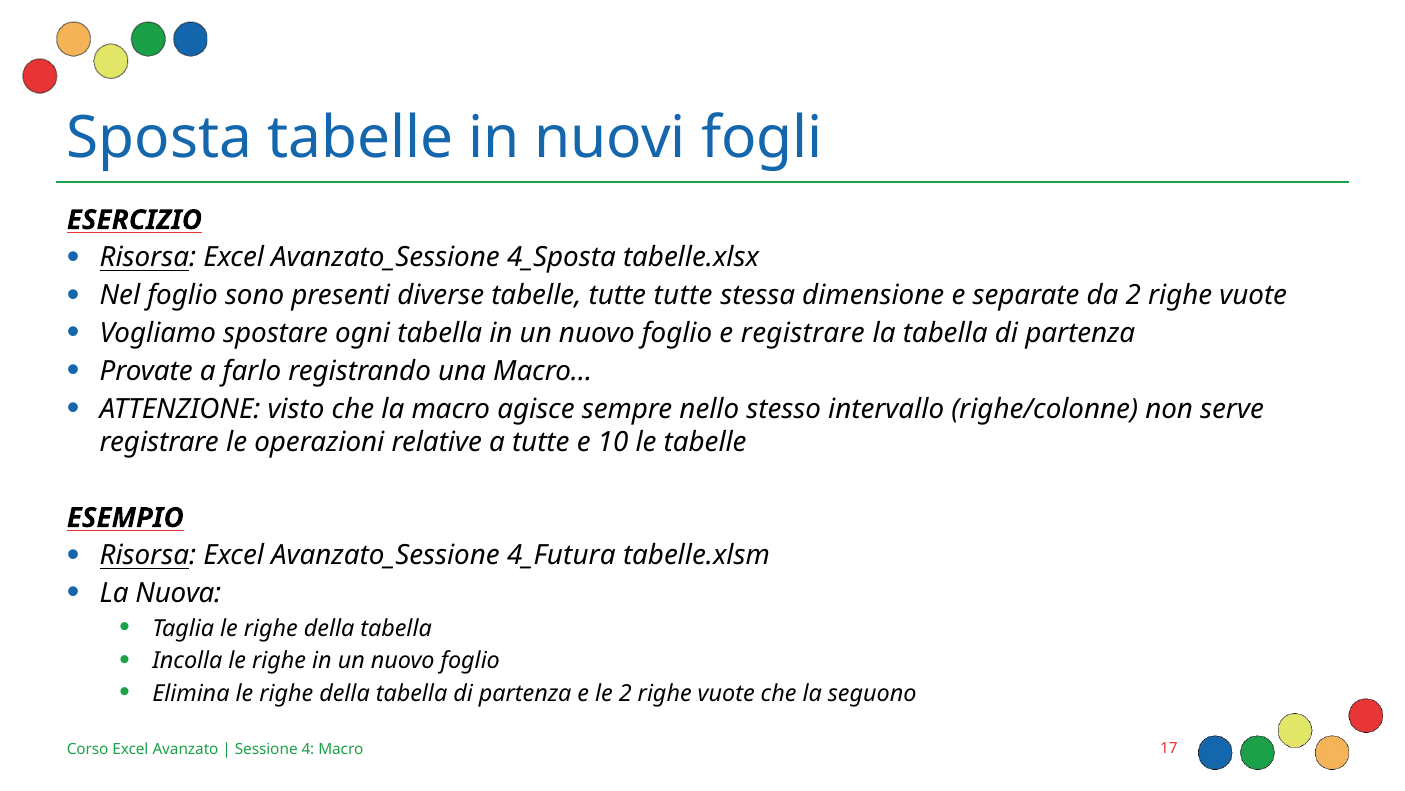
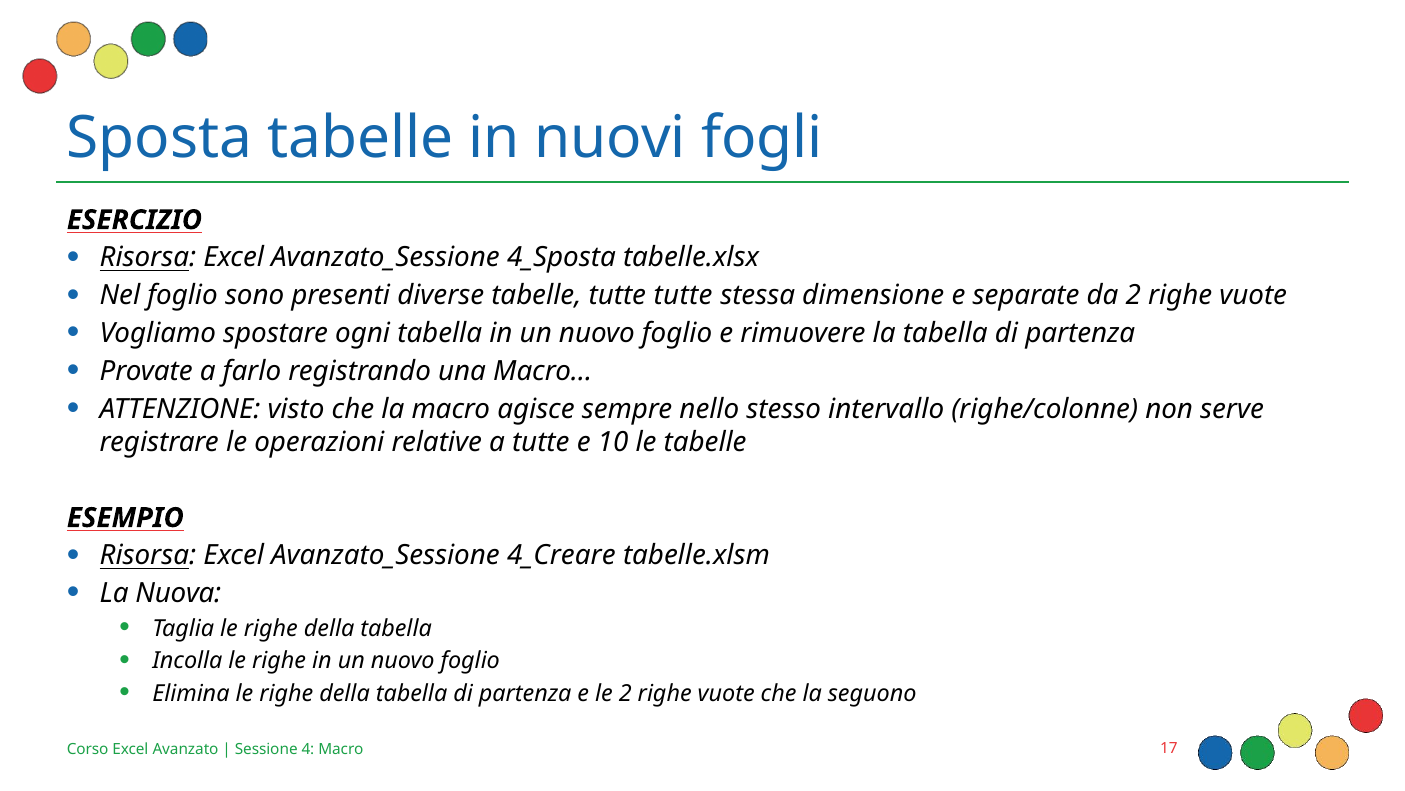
e registrare: registrare -> rimuovere (803, 333)
4_Futura: 4_Futura -> 4_Creare (561, 555)
